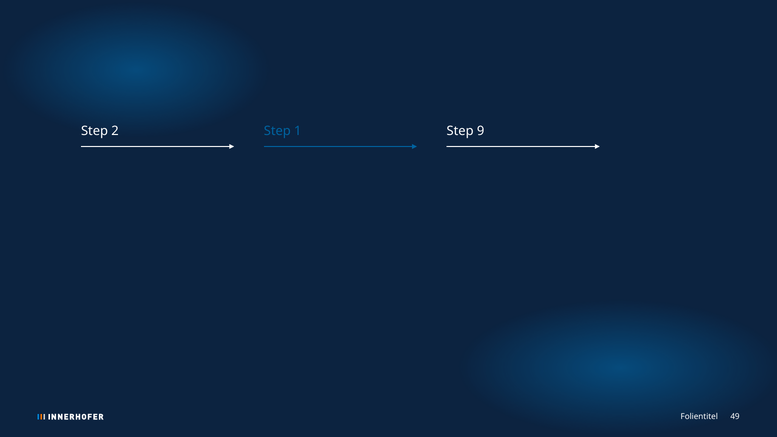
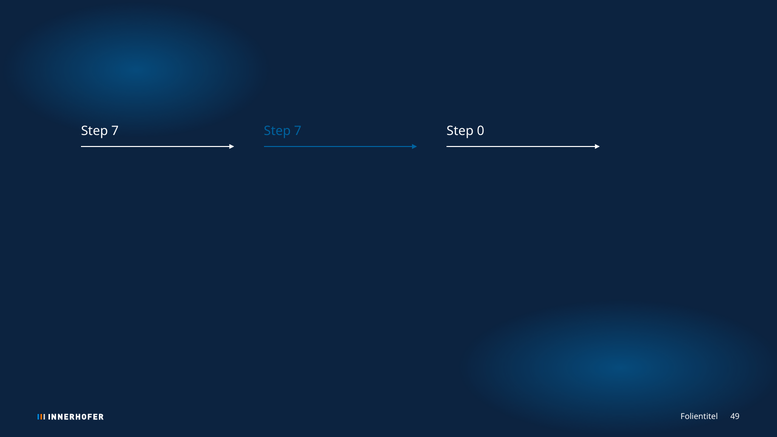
2: 2 -> 7 (115, 131)
1: 1 -> 7 (298, 131)
9: 9 -> 0 (481, 131)
